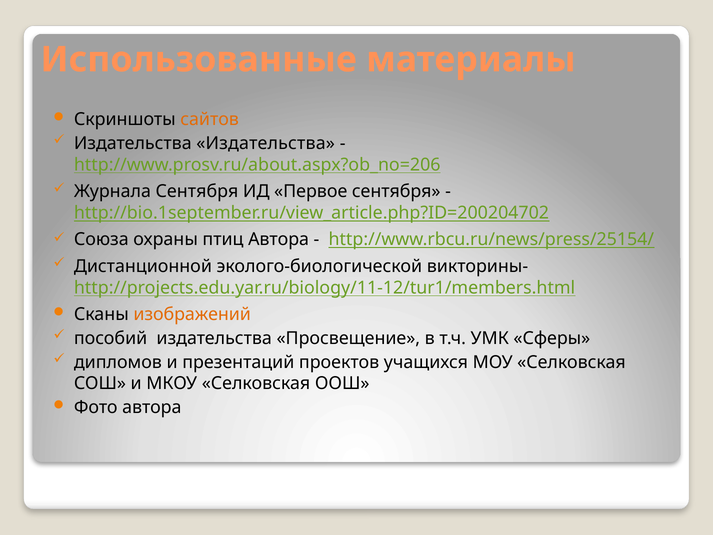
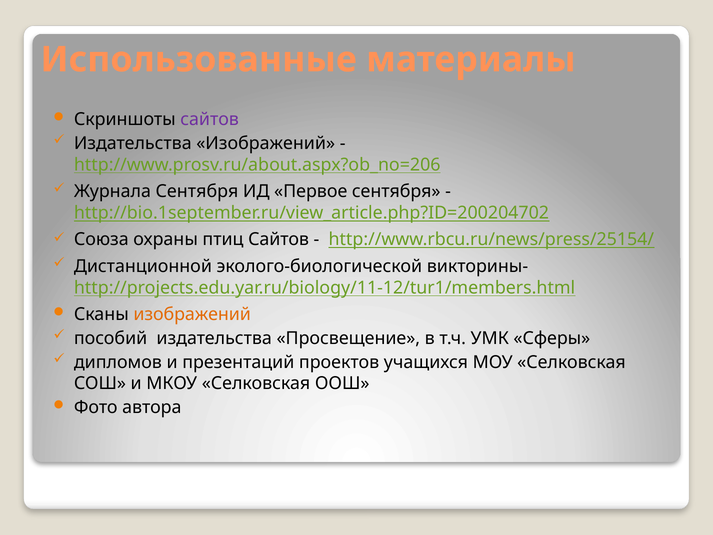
сайтов colour: orange -> purple (210, 119)
Издательства Издательства: Издательства -> Изображений (266, 143)
птиц Автора: Автора -> Сайтов (279, 239)
